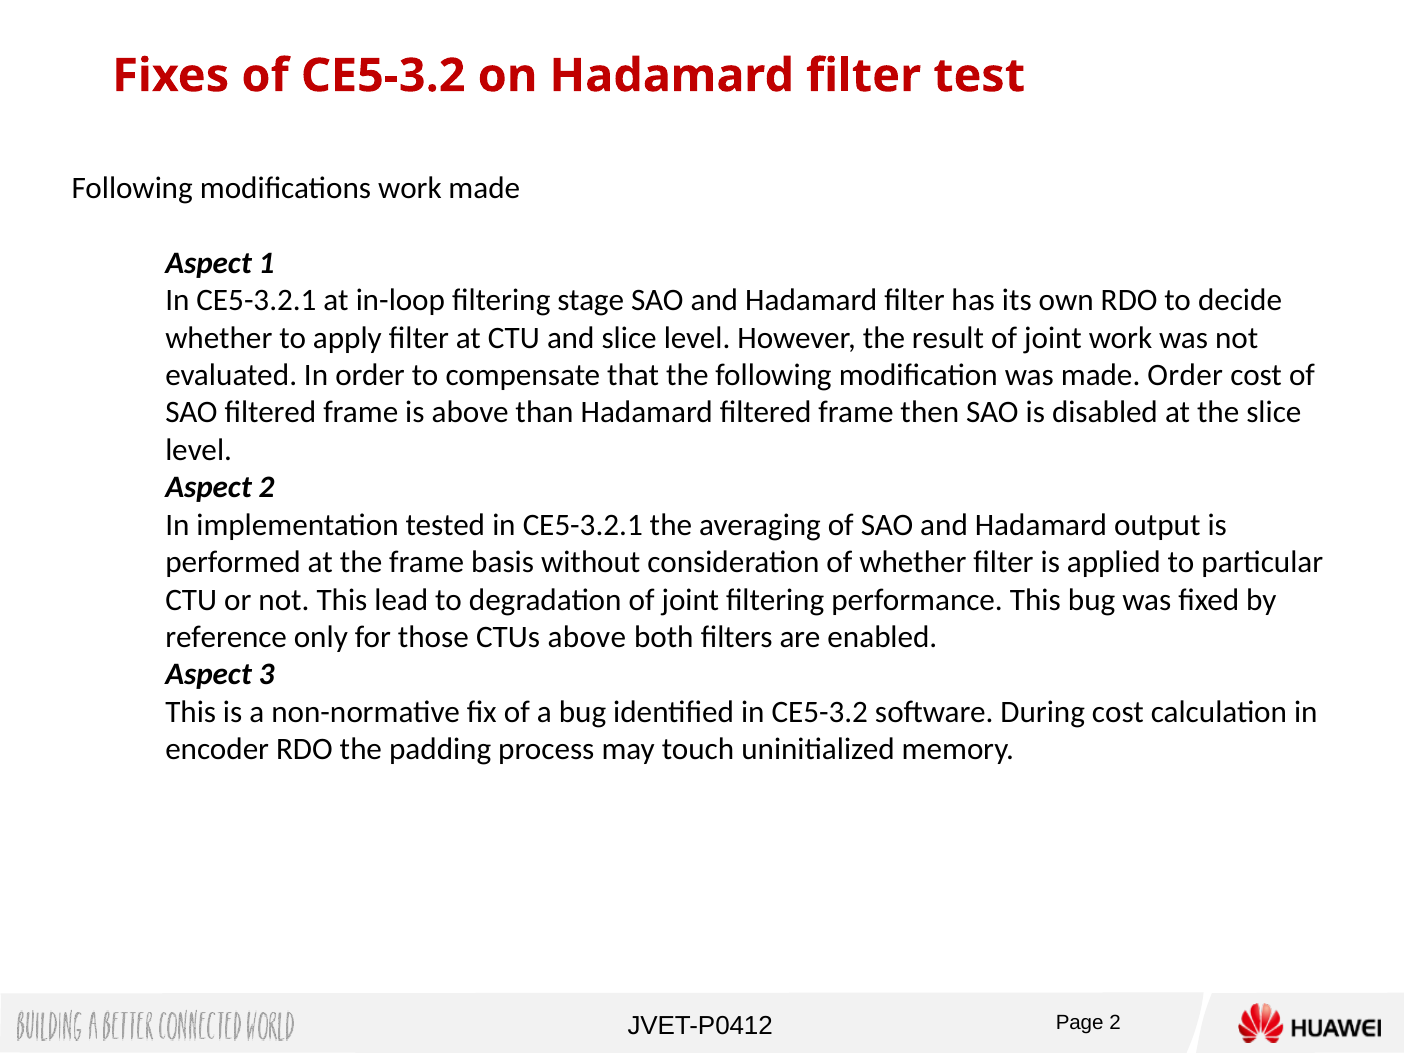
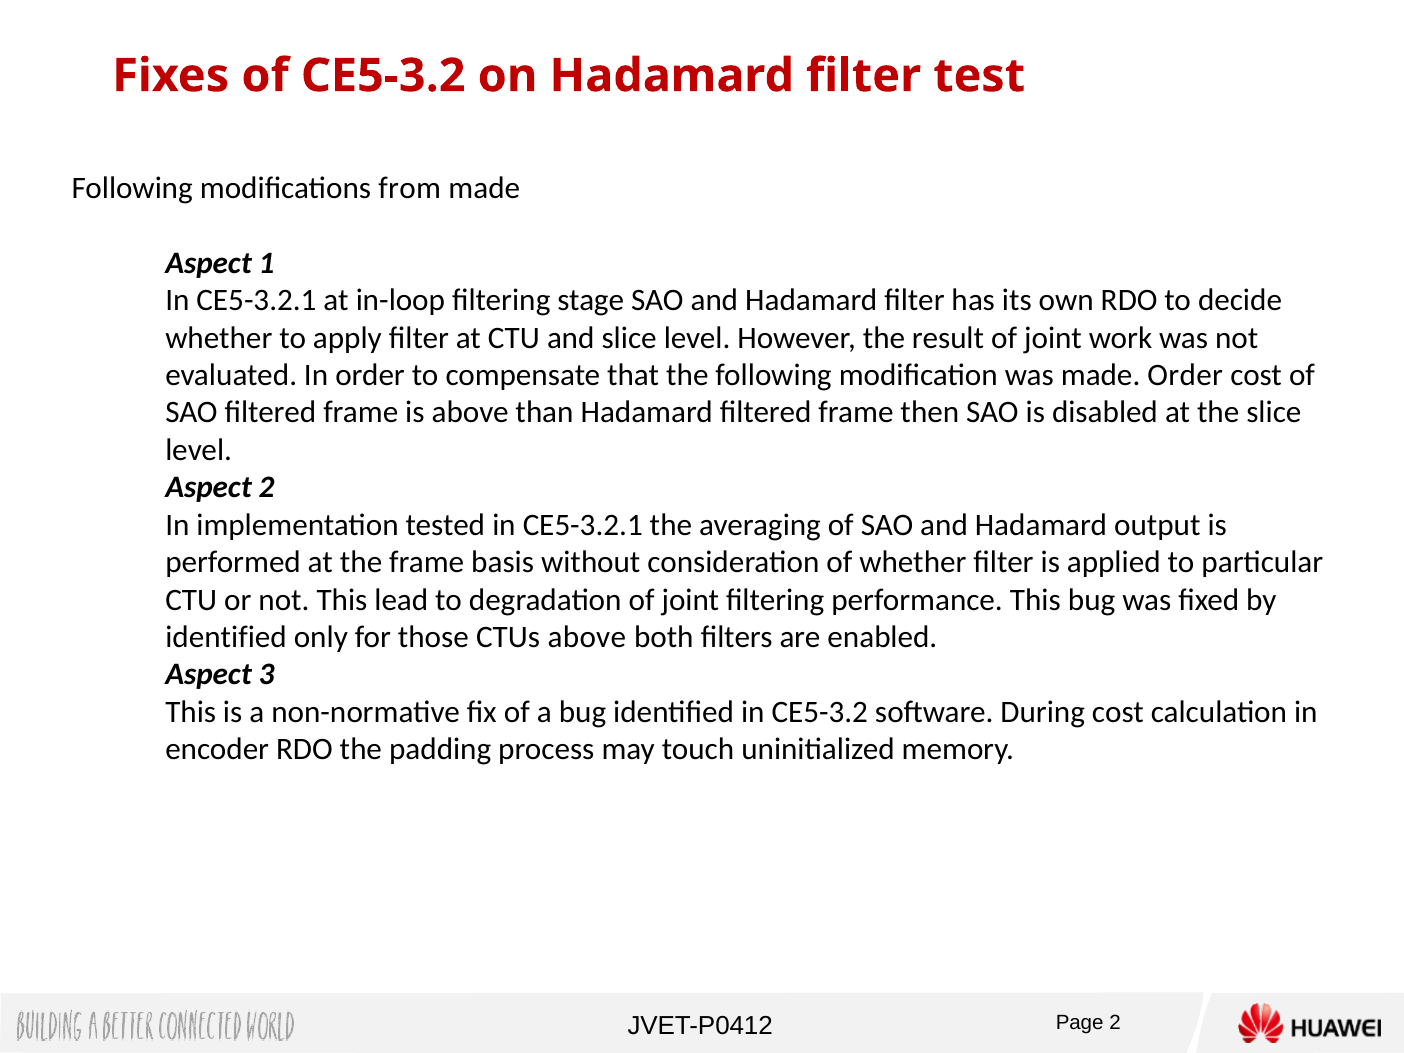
modifications work: work -> from (410, 188)
reference: reference -> identified (226, 637)
